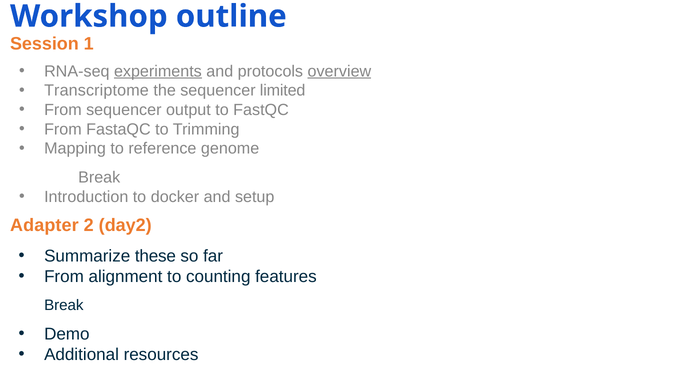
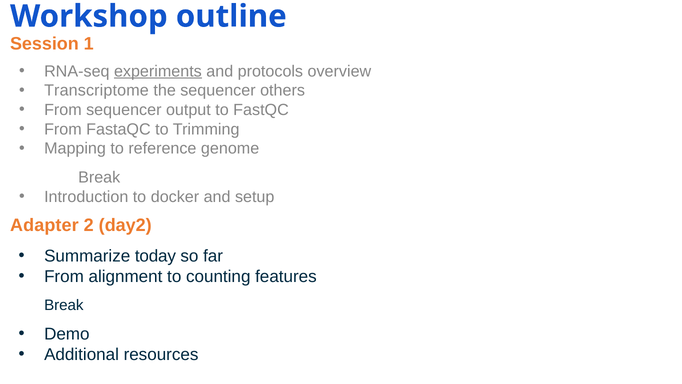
overview underline: present -> none (339, 71)
limited: limited -> others (283, 91)
these: these -> today (155, 256)
